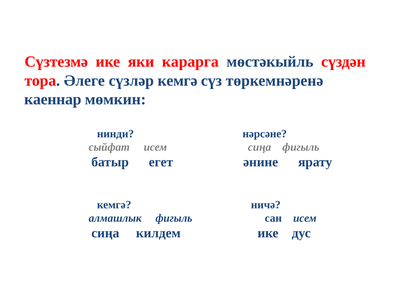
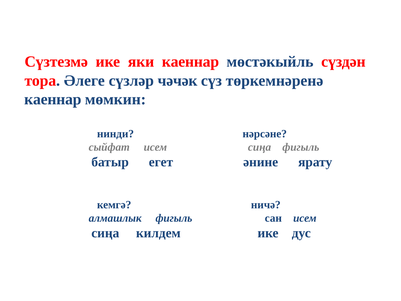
яки карарга: карарга -> каеннар (190, 62)
сүзләр кемгә: кемгә -> чәчәк (178, 80)
